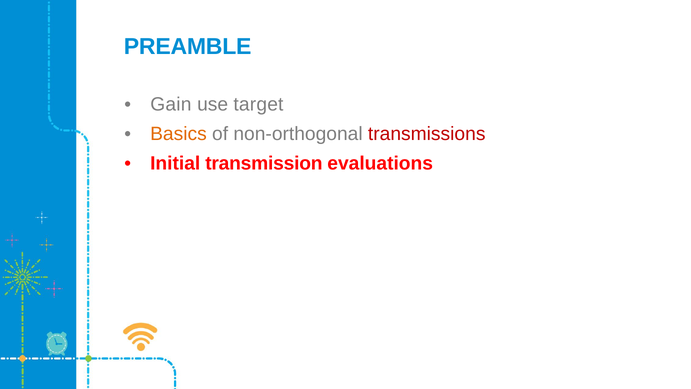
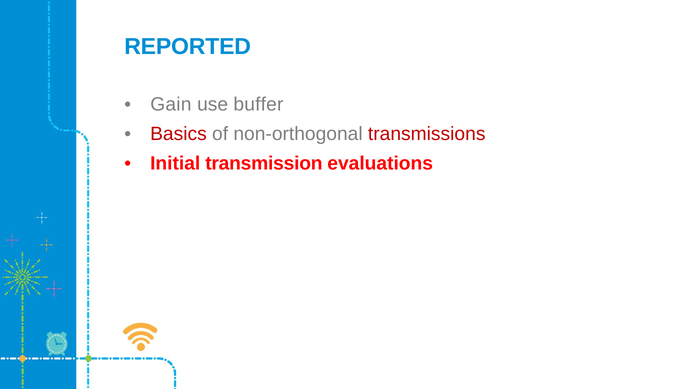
PREAMBLE: PREAMBLE -> REPORTED (188, 47)
target: target -> buffer (258, 104)
Basics colour: orange -> red (178, 134)
